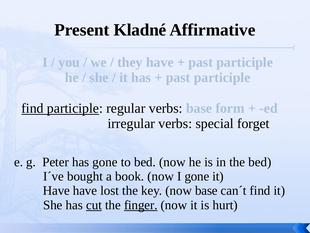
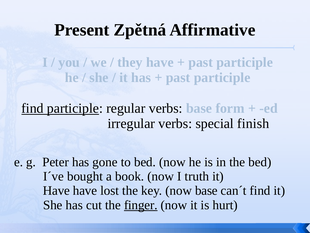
Kladné: Kladné -> Zpětná (140, 30)
forget: forget -> finish (253, 123)
I gone: gone -> truth (197, 176)
cut underline: present -> none (94, 205)
